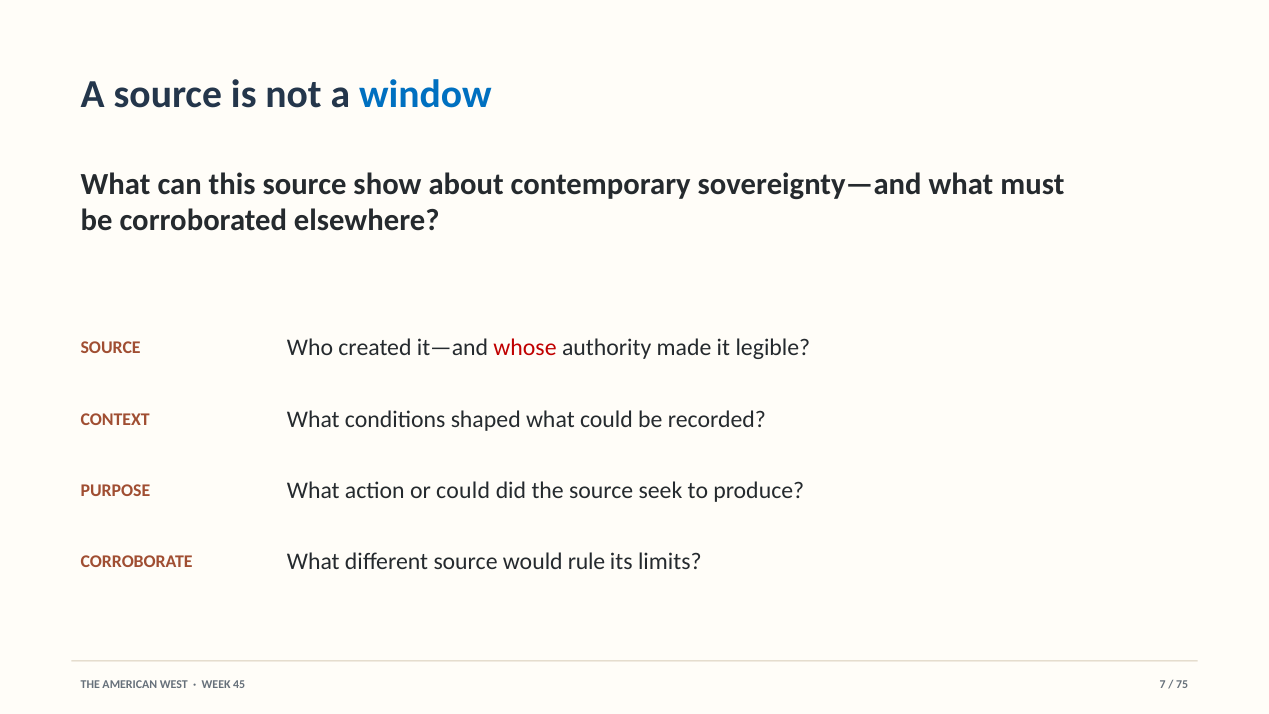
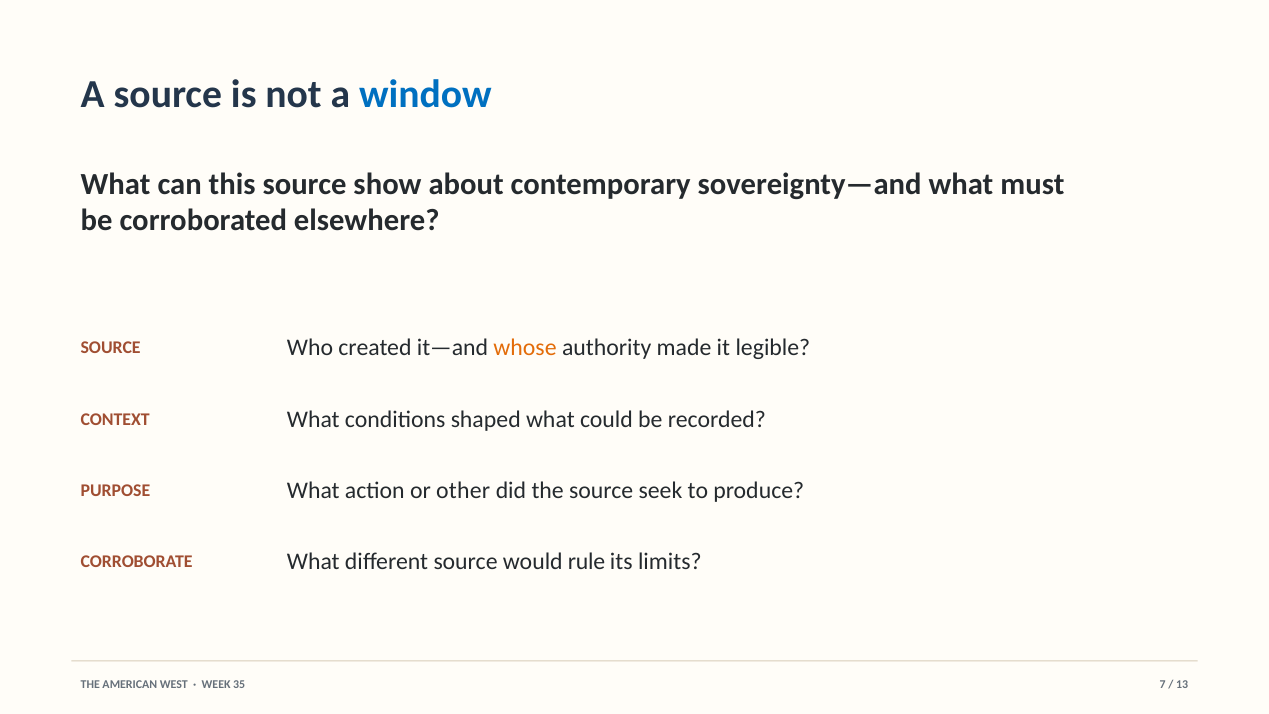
whose colour: red -> orange (525, 348)
or could: could -> other (463, 491)
45: 45 -> 35 (239, 685)
75: 75 -> 13 (1182, 685)
